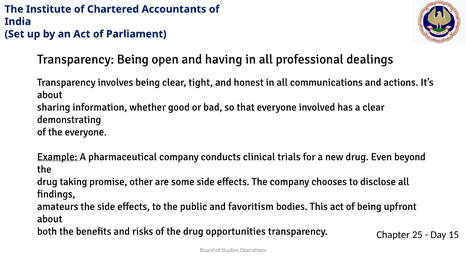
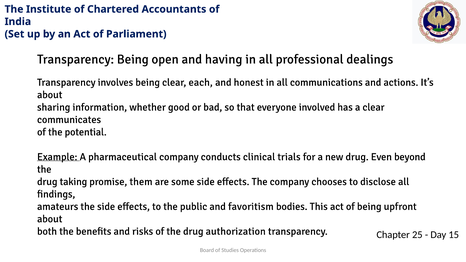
tight: tight -> each (201, 82)
demonstrating: demonstrating -> communicates (69, 120)
the everyone: everyone -> potential (86, 132)
other: other -> them (141, 182)
opportunities: opportunities -> authorization (236, 231)
